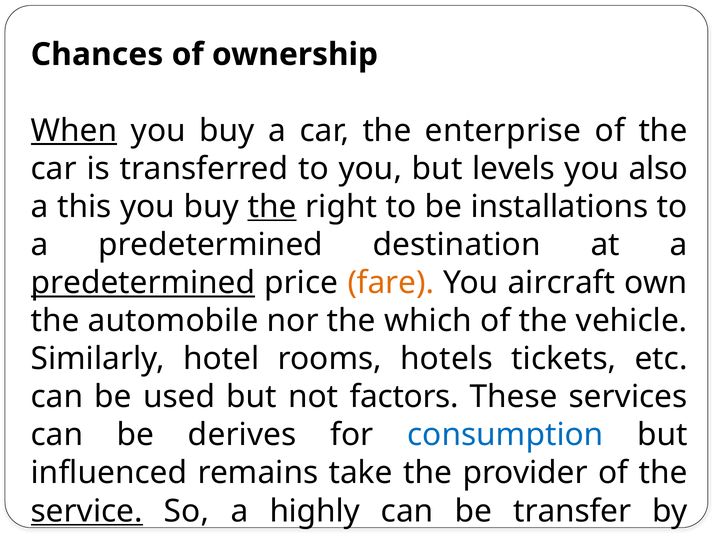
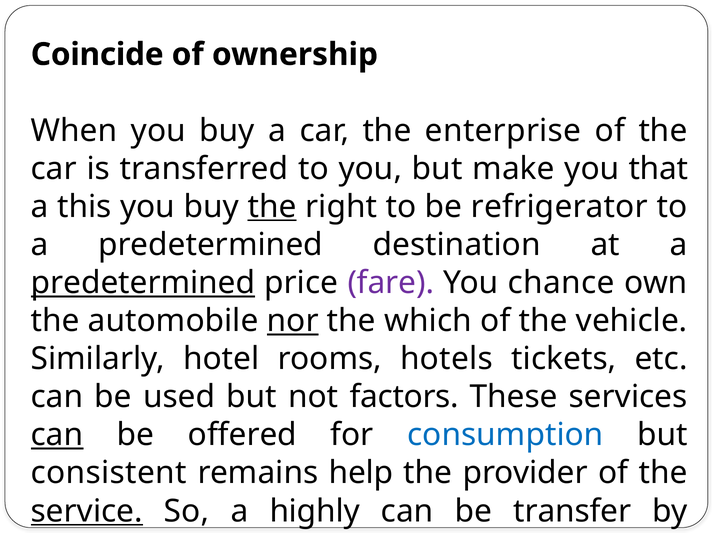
Chances: Chances -> Coincide (97, 54)
When underline: present -> none (74, 130)
levels: levels -> make (513, 169)
also: also -> that (658, 169)
installations: installations -> refrigerator (559, 207)
fare colour: orange -> purple (391, 283)
aircraft: aircraft -> chance (561, 283)
nor underline: none -> present (293, 321)
can underline: none -> present (57, 435)
derives: derives -> offered (242, 435)
influenced: influenced -> consistent (109, 473)
take: take -> help (361, 473)
